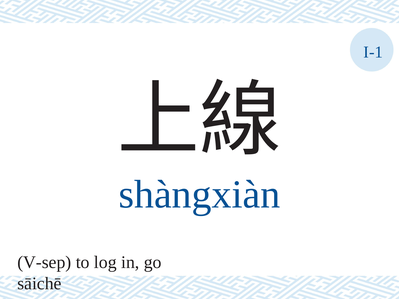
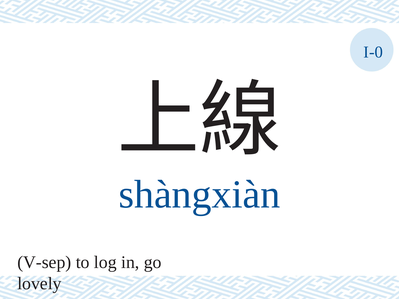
I-1: I-1 -> I-0 (373, 52)
sāichē: sāichē -> lovely (39, 284)
